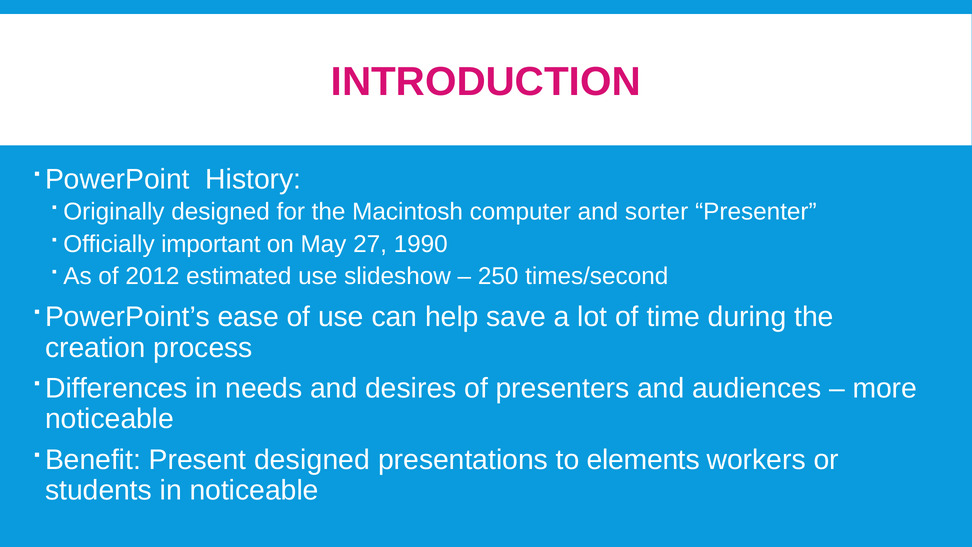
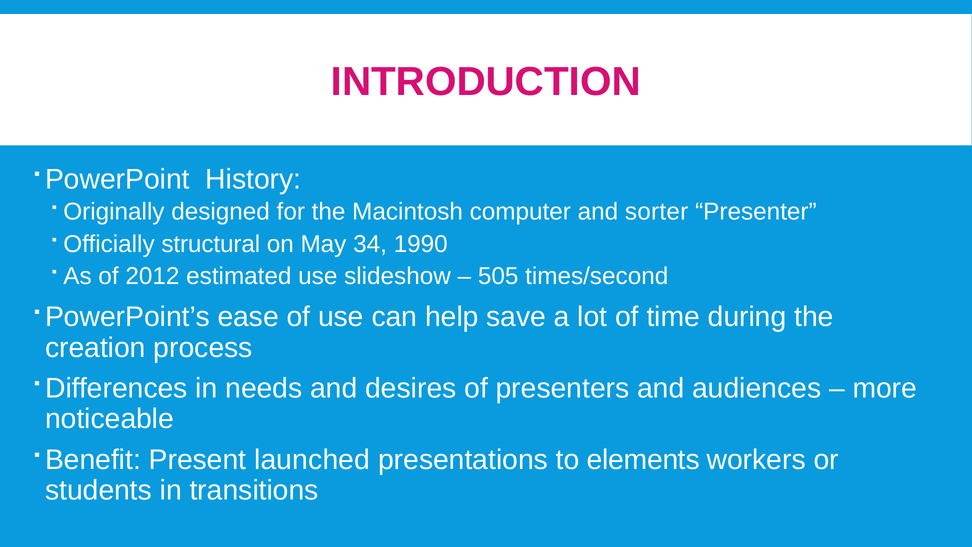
important: important -> structural (211, 244)
27: 27 -> 34 (370, 244)
250: 250 -> 505 (498, 276)
Present designed: designed -> launched (312, 460)
in noticeable: noticeable -> transitions (254, 490)
